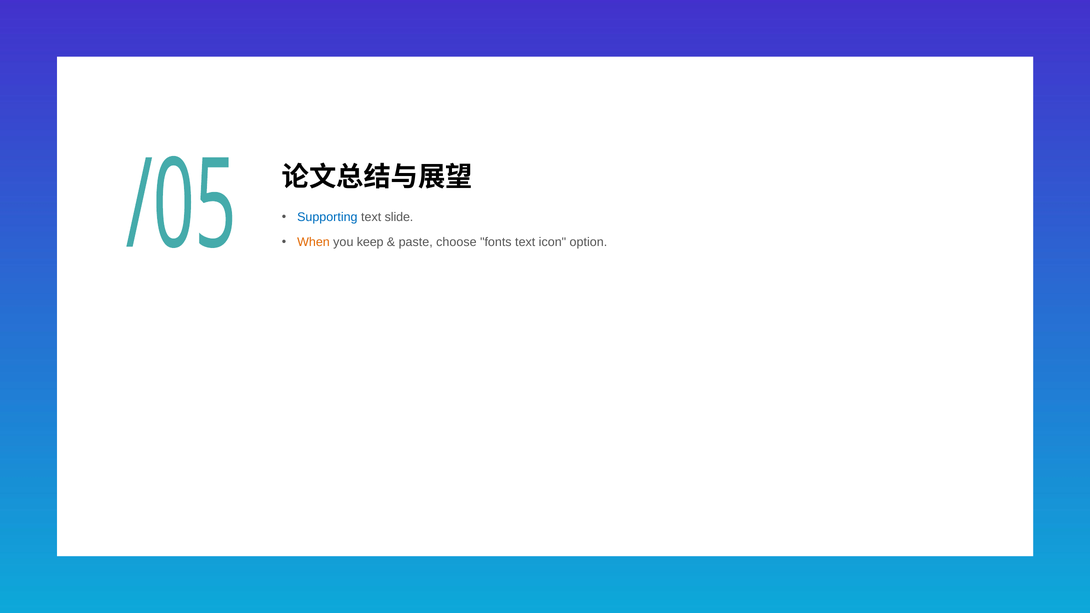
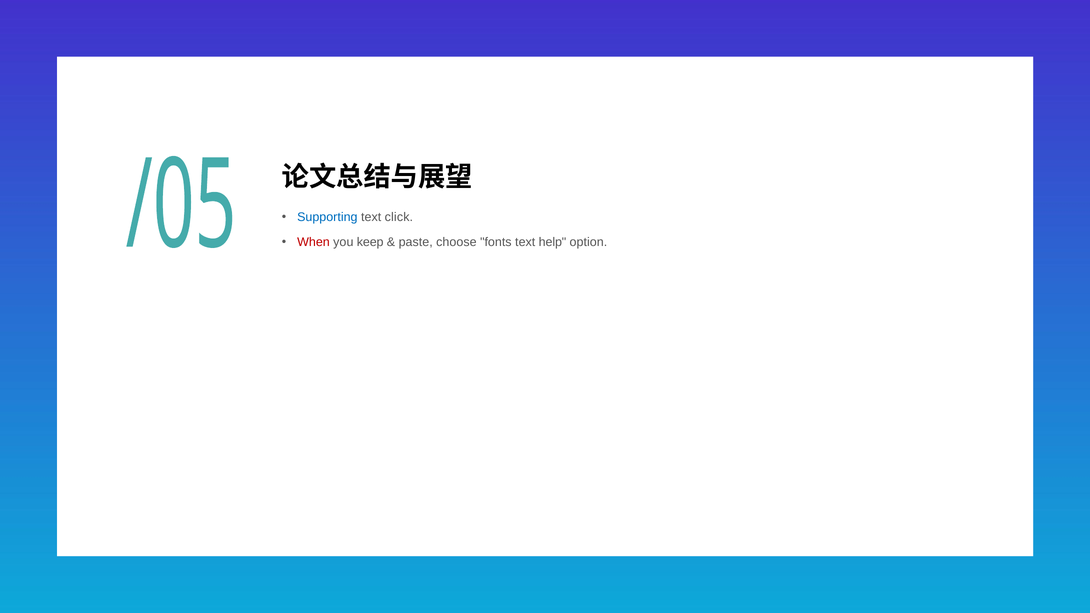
slide: slide -> click (399, 217)
When colour: orange -> red (313, 242)
icon: icon -> help (553, 242)
